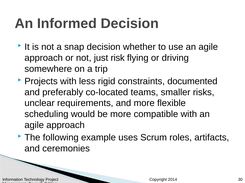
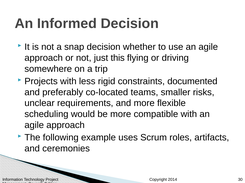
risk: risk -> this (118, 58)
